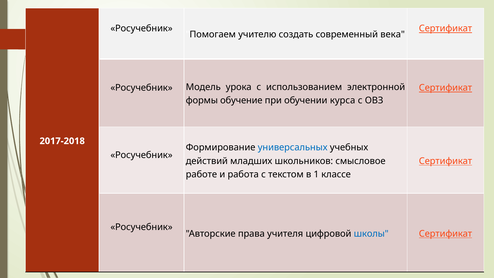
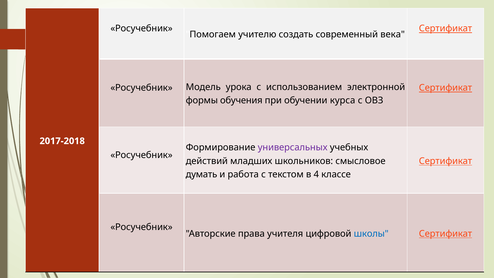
обучение: обучение -> обучения (241, 101)
универсальных colour: blue -> purple (293, 147)
работе: работе -> думать (201, 174)
1: 1 -> 4 (316, 174)
